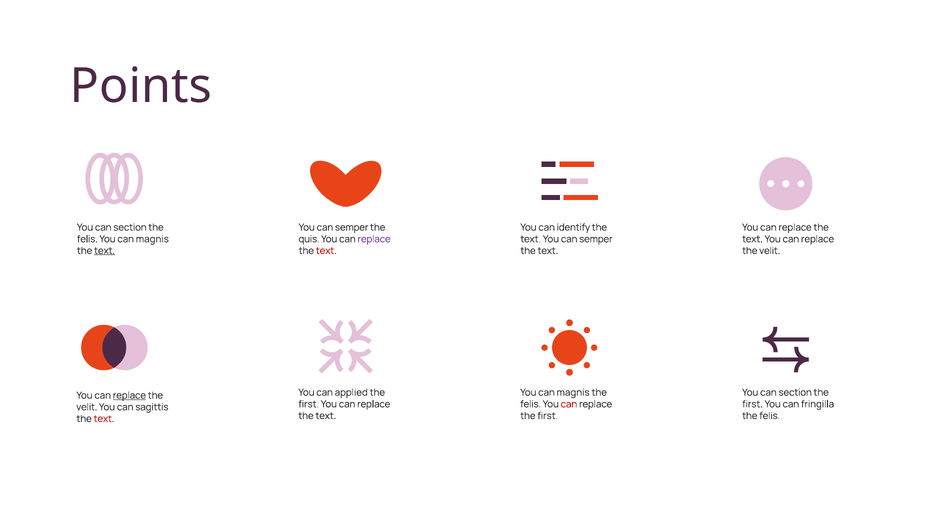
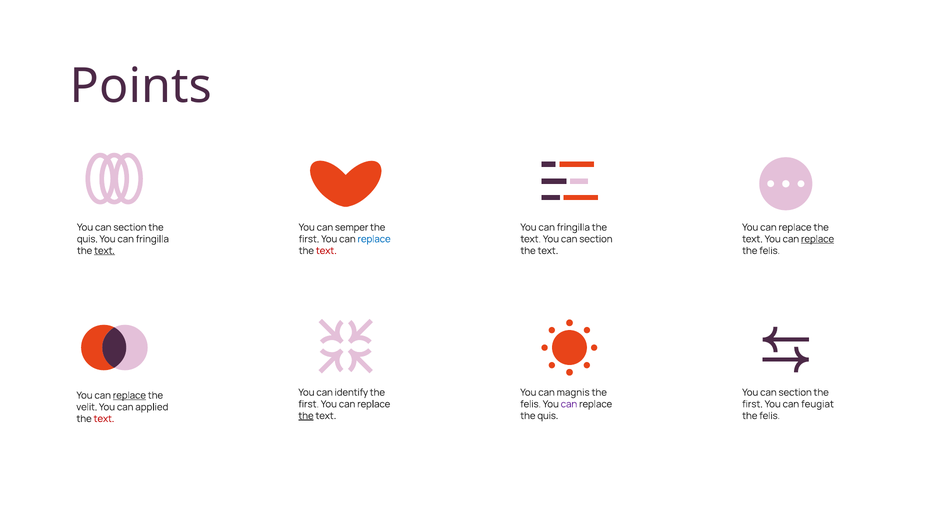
identify: identify -> fringilla (573, 227)
felis: felis -> quis (87, 239)
magnis: magnis -> fringilla (152, 239)
quis: quis -> first (309, 239)
replace colour: purple -> blue (374, 239)
semper: semper -> section (596, 239)
replace underline: none -> present (818, 239)
velit: velit -> felis (770, 251)
applied: applied -> identify (351, 392)
can colour: red -> purple (569, 404)
fringilla: fringilla -> feugiat (817, 404)
sagittis: sagittis -> applied (152, 407)
the underline: none -> present (306, 416)
first: first -> quis (548, 416)
